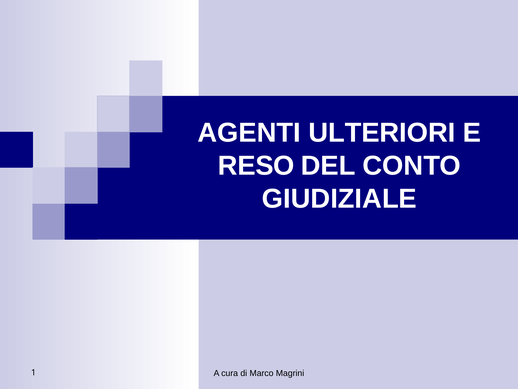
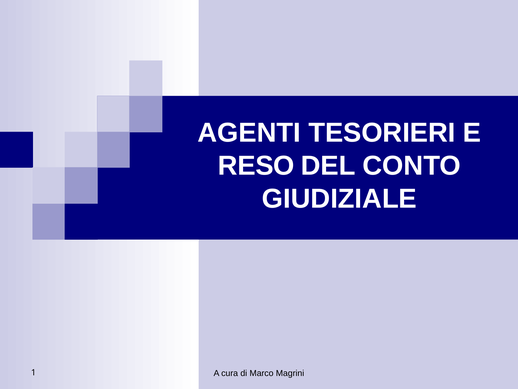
ULTERIORI: ULTERIORI -> TESORIERI (382, 133)
